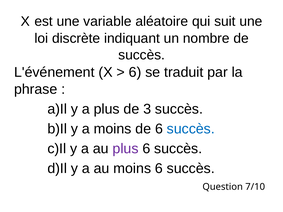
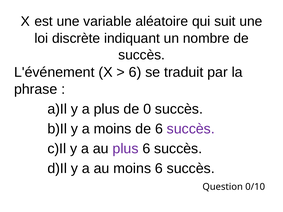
3: 3 -> 0 (147, 109)
succès colour: blue -> purple (191, 129)
7/10: 7/10 -> 0/10 (255, 187)
